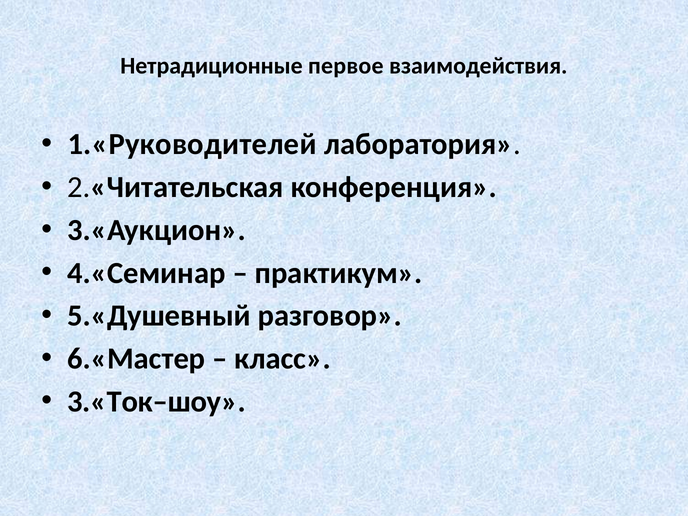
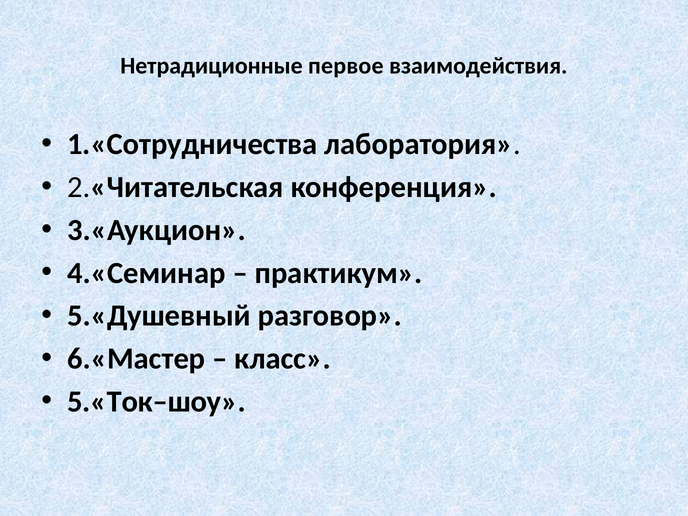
1.«Руководителей: 1.«Руководителей -> 1.«Сотрудничества (192, 144)
3.«Ток–шоу: 3.«Ток–шоу -> 5.«Ток–шоу (156, 401)
